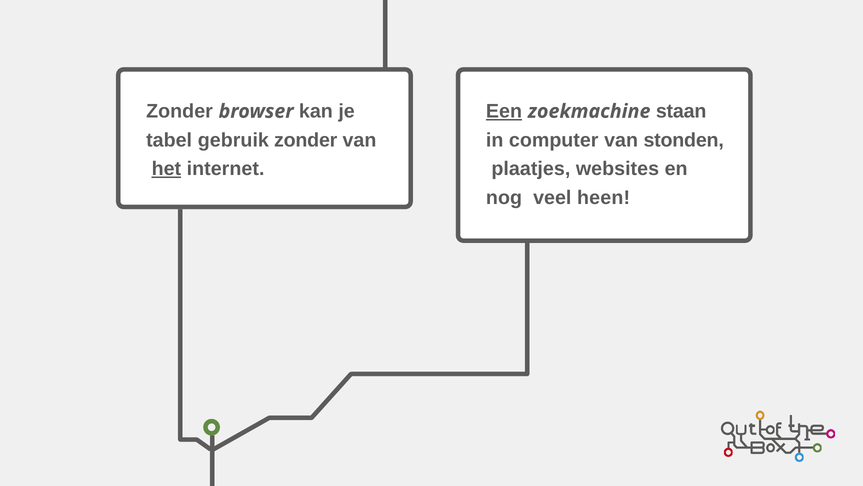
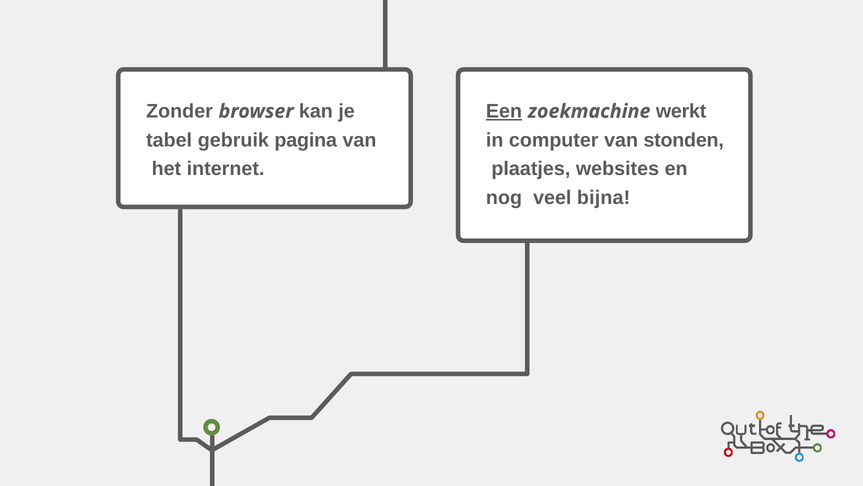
staan: staan -> werkt (681, 111)
gebruik zonder: zonder -> pagina (306, 140)
het underline: present -> none (166, 169)
heen: heen -> bijna (604, 197)
